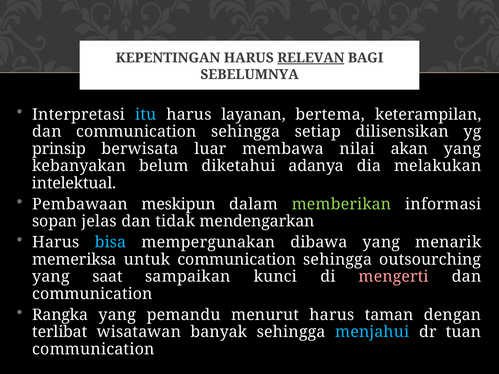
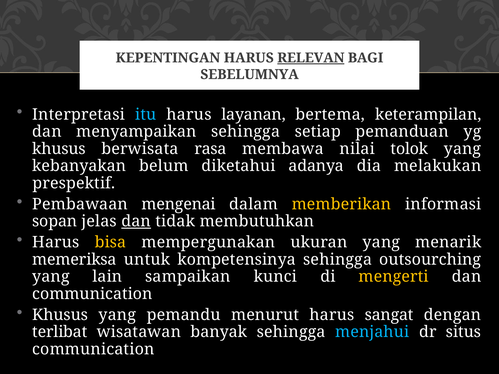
communication: communication -> menyampaikan (136, 132)
dilisensikan: dilisensikan -> pemanduan (402, 132)
prinsip: prinsip -> khusus (59, 149)
luar: luar -> rasa (210, 149)
akan: akan -> tolok (409, 149)
intelektual: intelektual -> prespektif (74, 183)
meskipun: meskipun -> mengenai (179, 204)
memberikan colour: light green -> yellow (341, 204)
dan underline: none -> present (136, 222)
mendengarkan: mendengarkan -> membutuhkan (257, 222)
bisa colour: light blue -> yellow (111, 242)
dibawa: dibawa -> ukuran (319, 242)
untuk communication: communication -> kompetensinya (237, 260)
saat: saat -> lain (107, 277)
mengerti colour: pink -> yellow (394, 277)
Rangka: Rangka -> Khusus (60, 315)
taman: taman -> sangat (389, 315)
tuan: tuan -> situs (464, 332)
